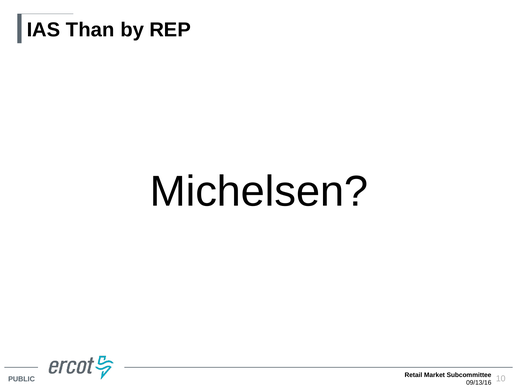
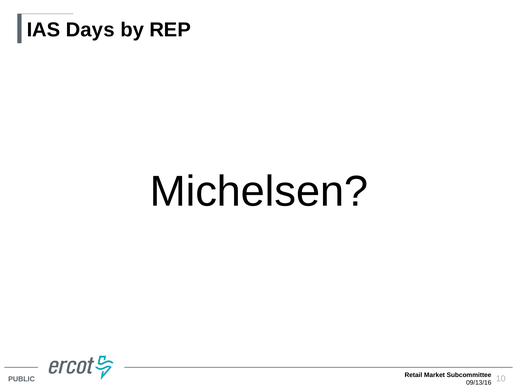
Than: Than -> Days (90, 30)
